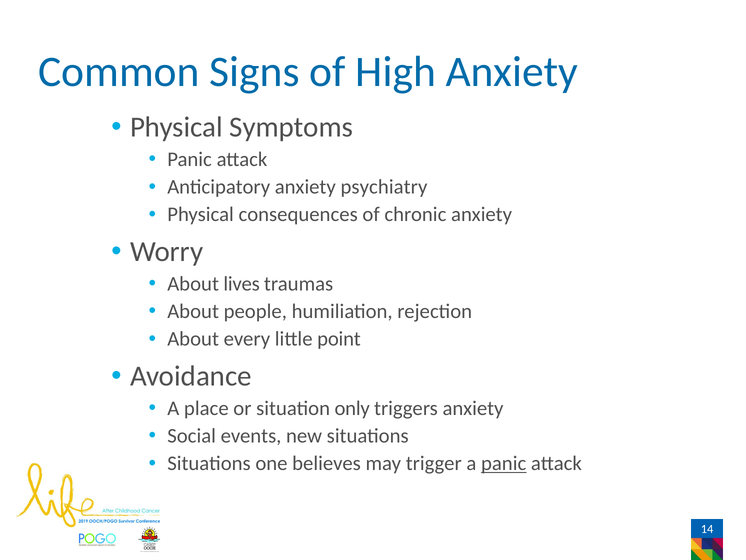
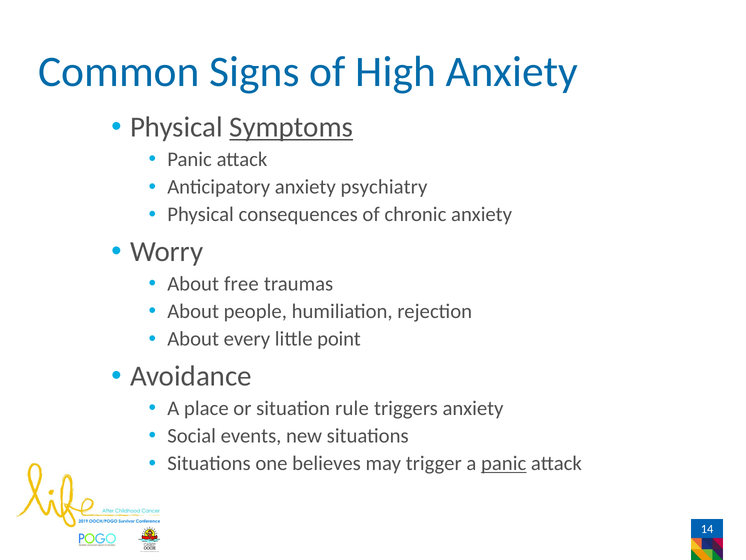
Symptoms underline: none -> present (291, 127)
lives: lives -> free (241, 284)
only: only -> rule (352, 408)
